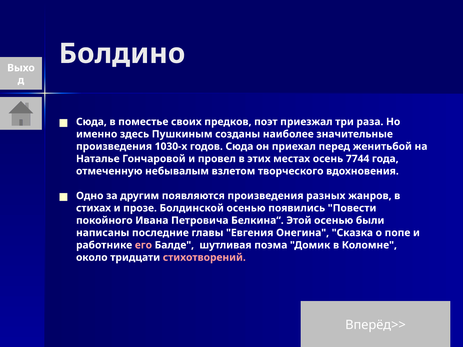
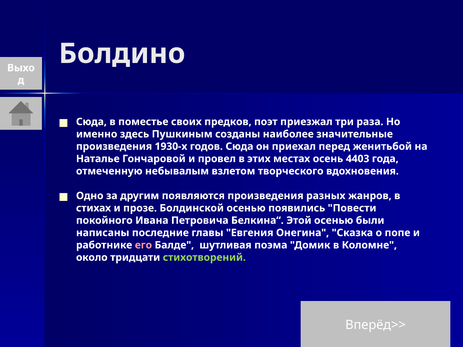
1030-х: 1030-х -> 1930-х (171, 147)
7744: 7744 -> 4403 (358, 159)
стихотворений colour: pink -> light green (204, 258)
